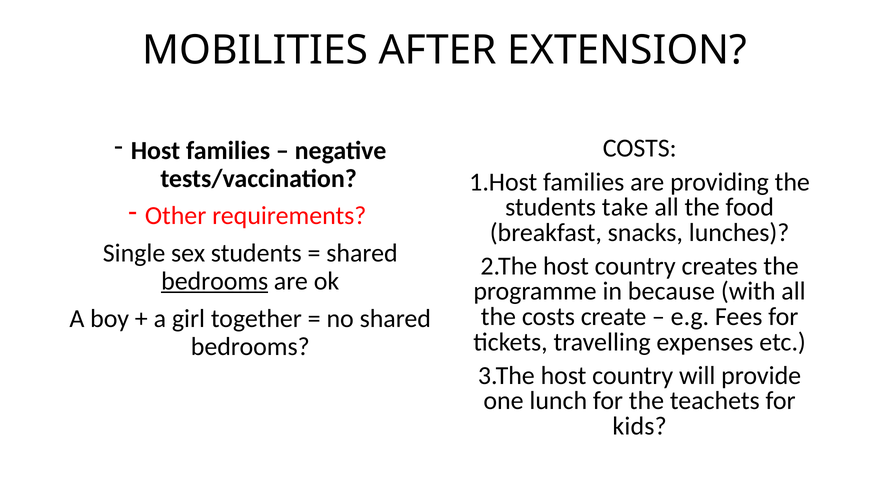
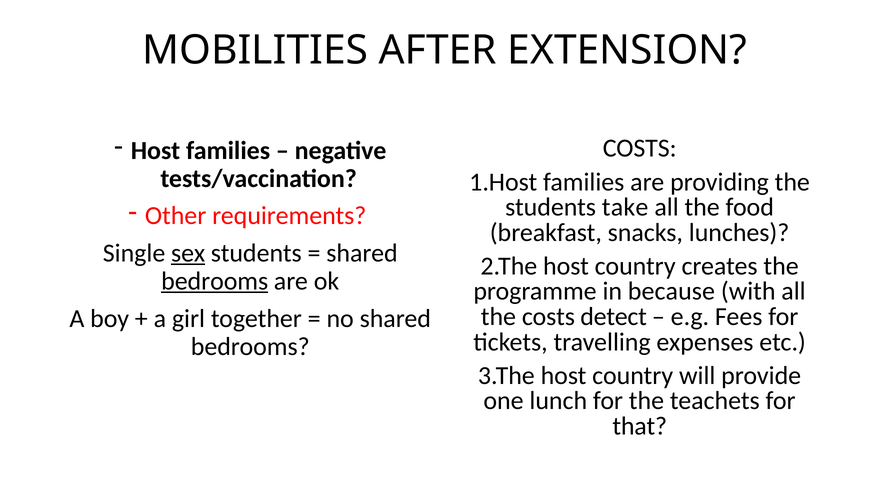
sex underline: none -> present (188, 253)
create: create -> detect (614, 316)
kids: kids -> that (640, 426)
